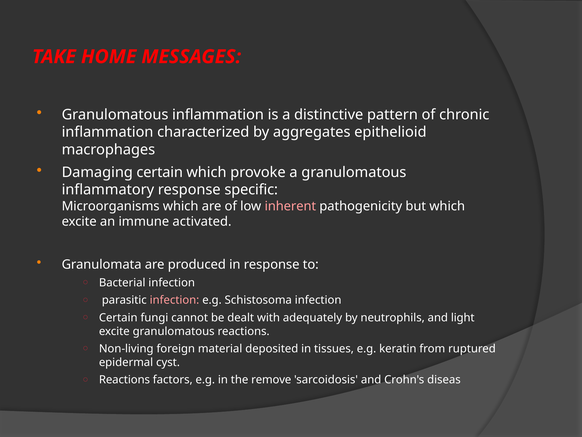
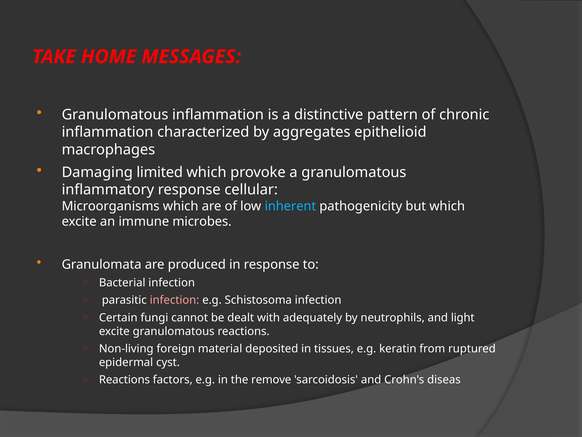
Damaging certain: certain -> limited (160, 172)
specific: specific -> cellular (251, 190)
inherent colour: pink -> light blue (290, 206)
activated: activated -> microbes (202, 221)
